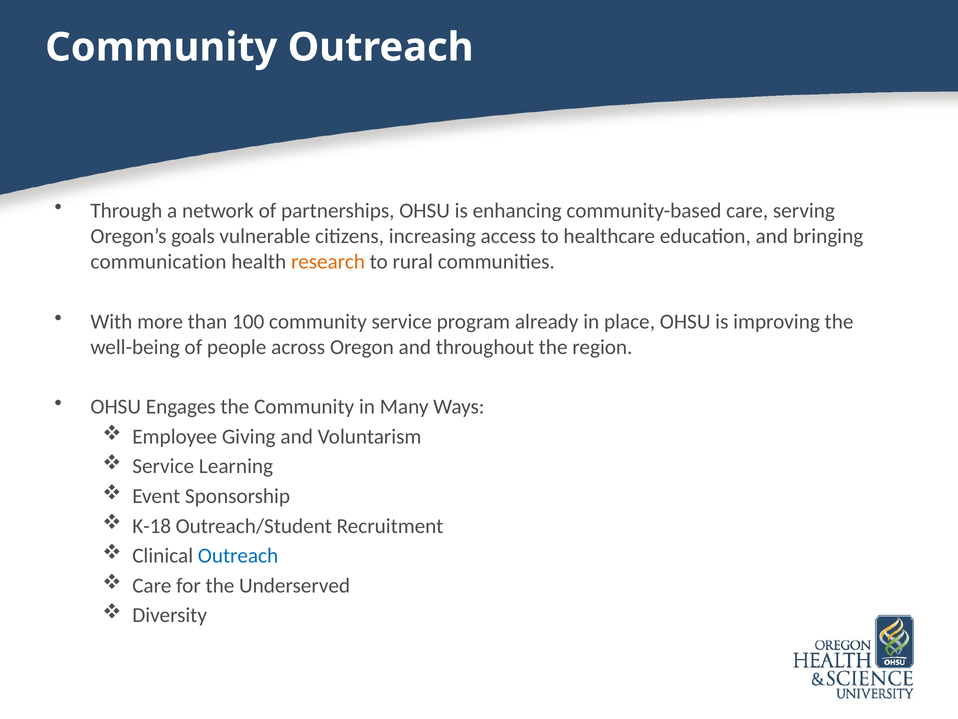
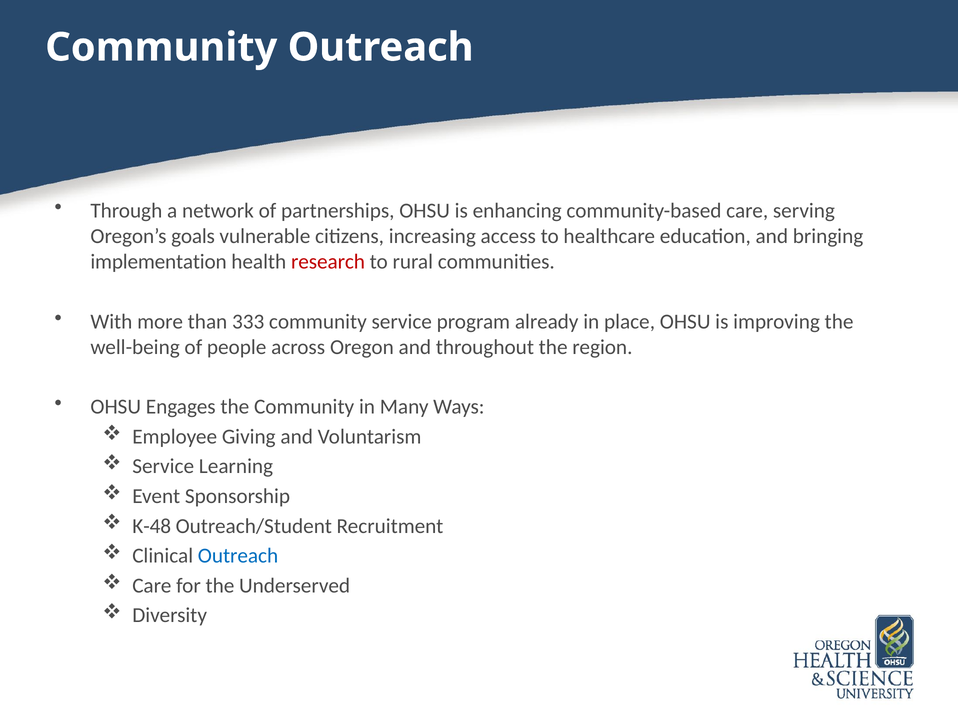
communication: communication -> implementation (159, 262)
research colour: orange -> red (328, 262)
100: 100 -> 333 (248, 321)
K-18: K-18 -> K-48 (152, 526)
